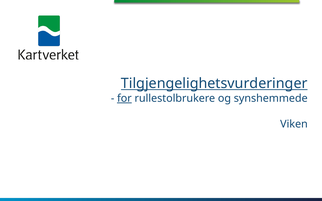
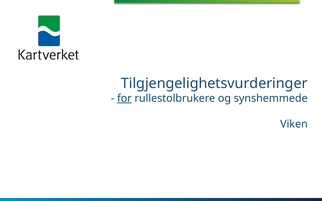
Tilgjengelighetsvurderinger underline: present -> none (214, 84)
